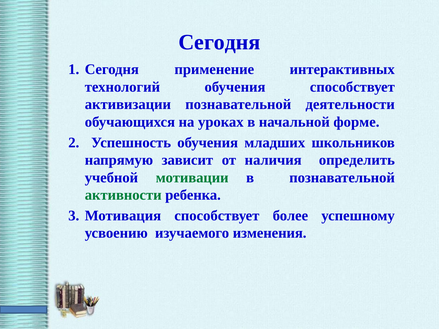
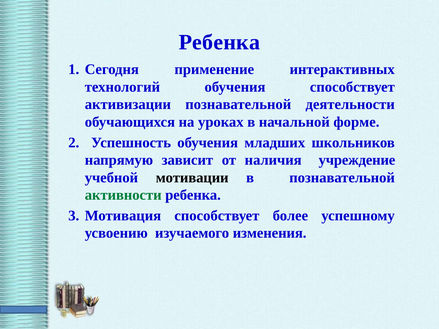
Сегодня: Сегодня -> Ребенка (219, 42)
определить: определить -> учреждение (357, 160)
мотивации colour: green -> black (192, 178)
